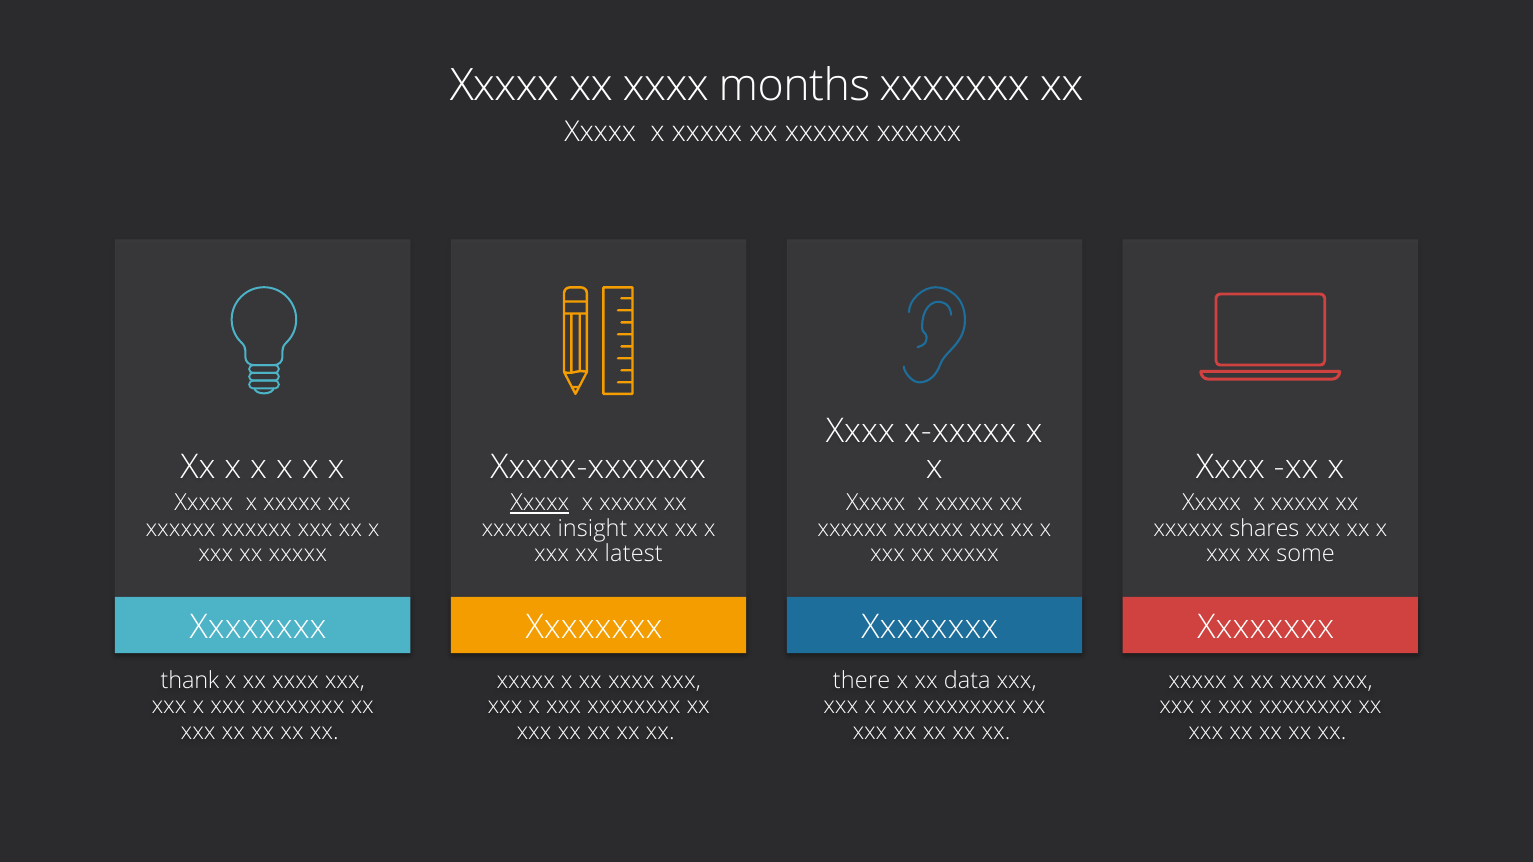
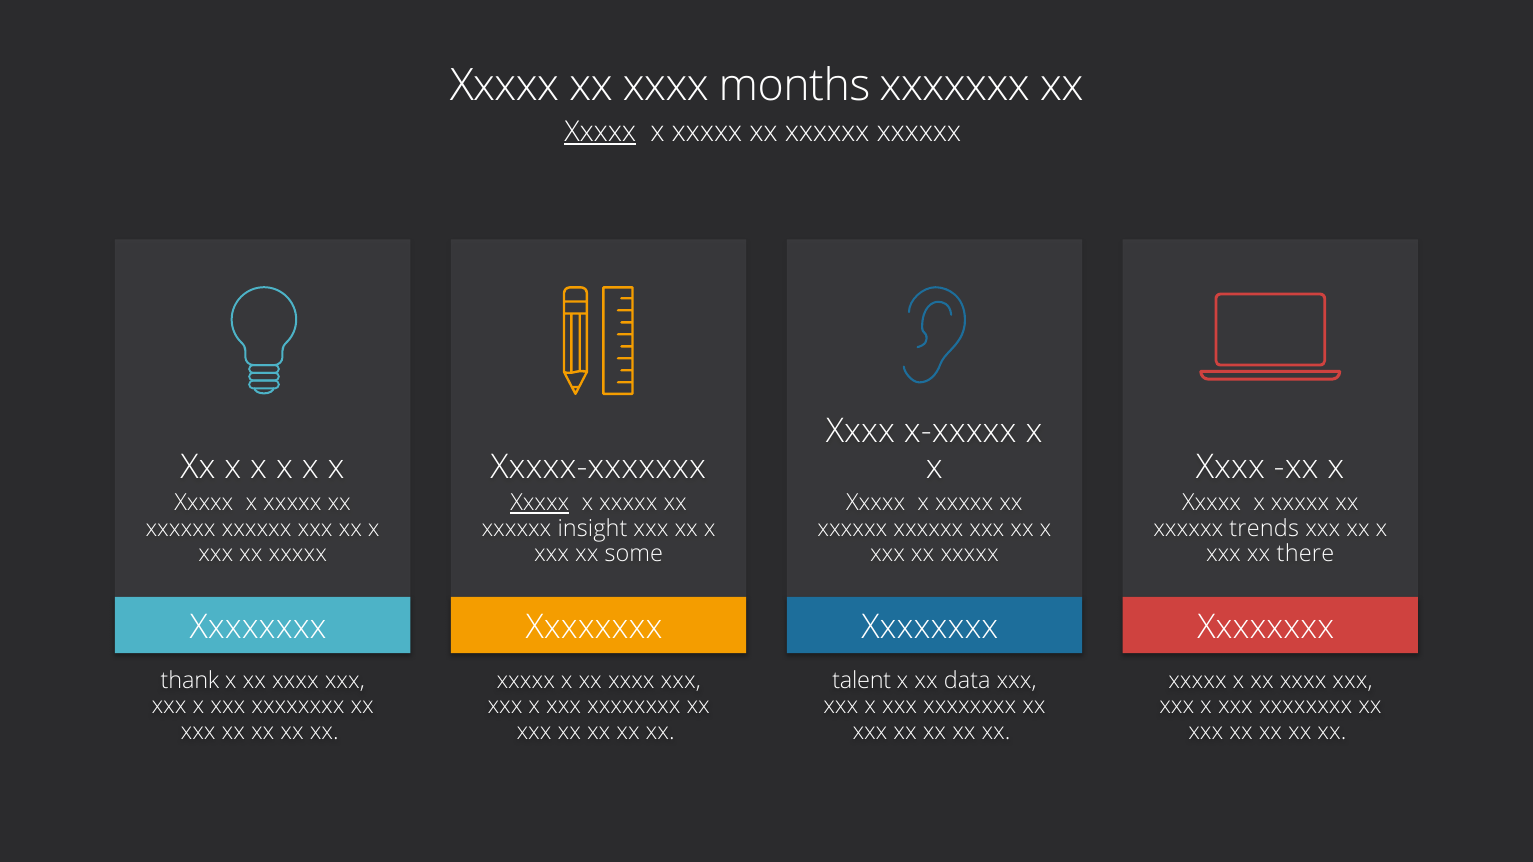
Xxxxx underline: none -> present (600, 132)
shares: shares -> trends (1264, 528)
latest: latest -> some (634, 554)
some: some -> there (1305, 554)
there: there -> talent (862, 681)
